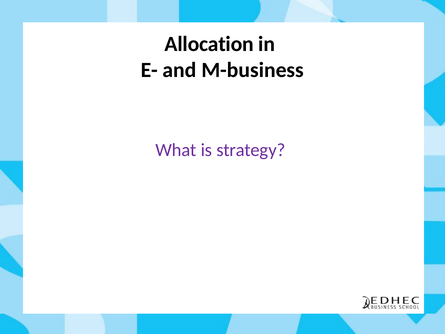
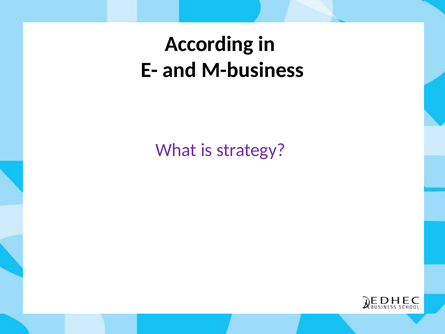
Allocation: Allocation -> According (209, 44)
